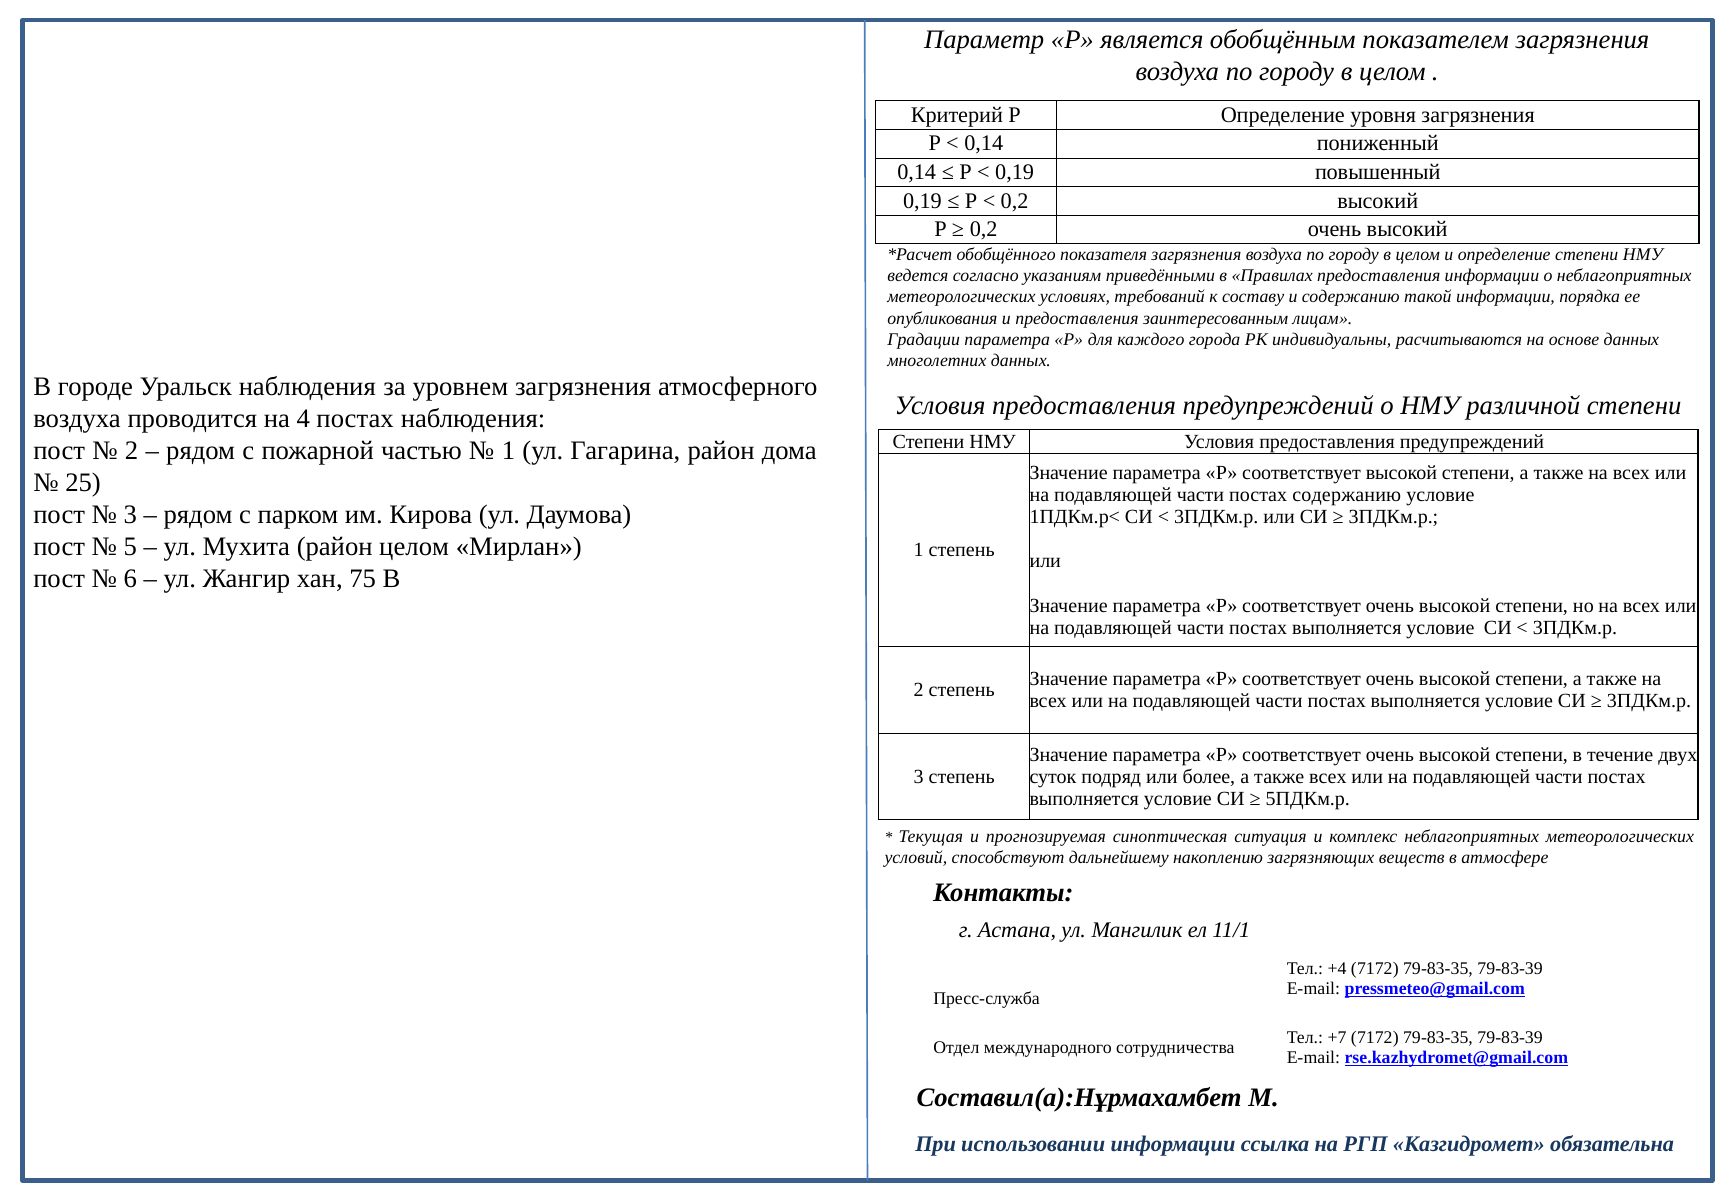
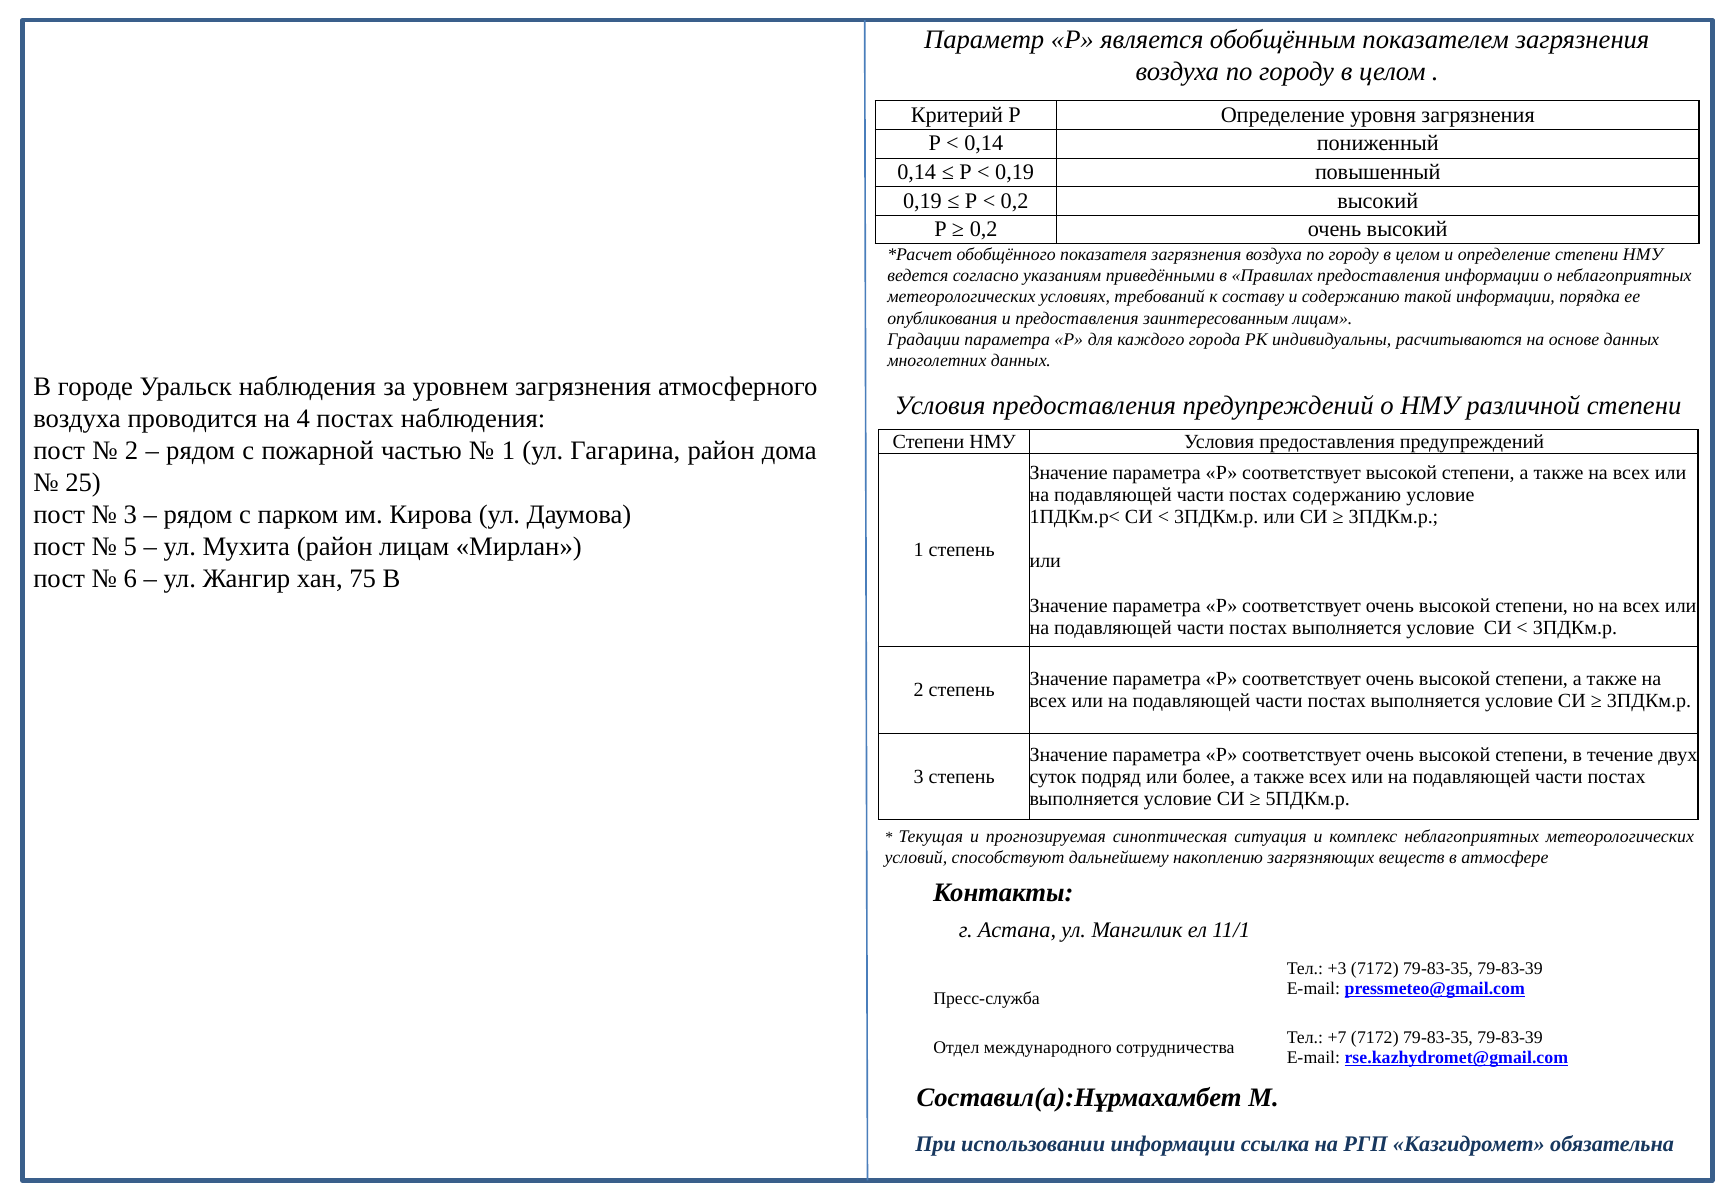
район целом: целом -> лицам (414, 547)
+4: +4 -> +3 (1337, 969)
